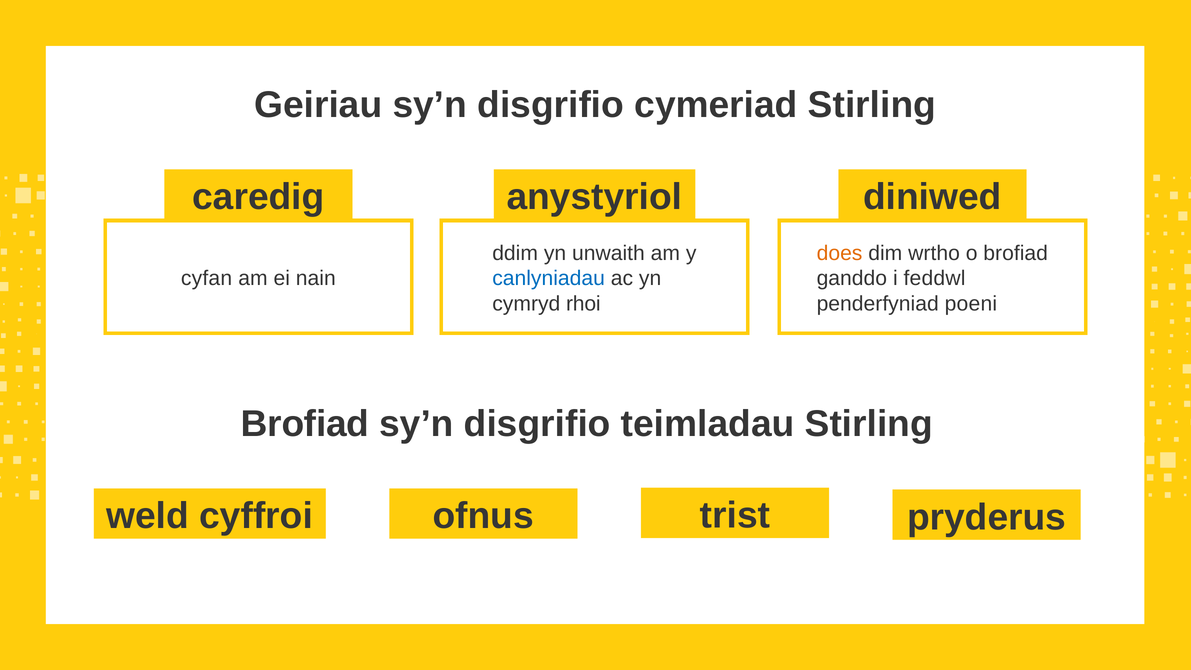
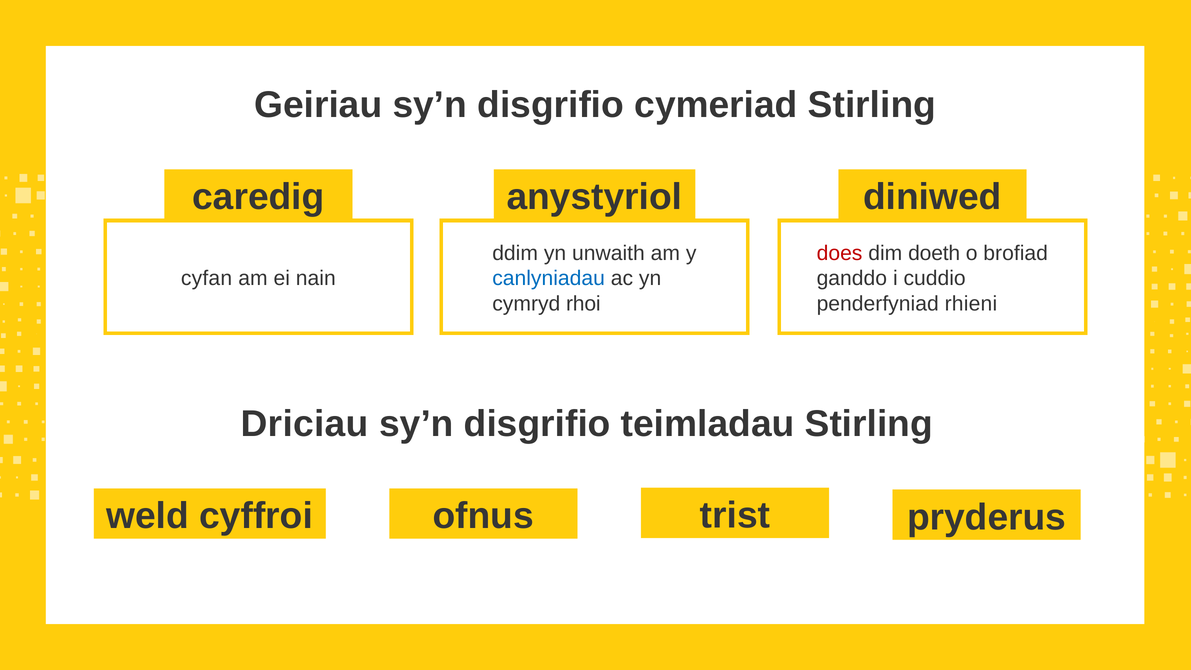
does colour: orange -> red (840, 253)
wrtho: wrtho -> doeth (934, 253)
feddwl: feddwl -> cuddio (935, 278)
poeni: poeni -> rhieni (971, 304)
Brofiad: Brofiad -> Driciau (305, 424)
